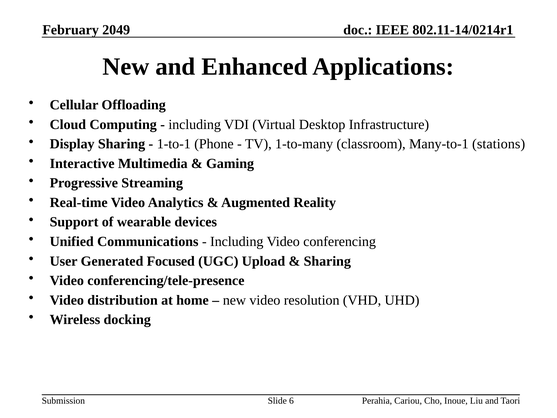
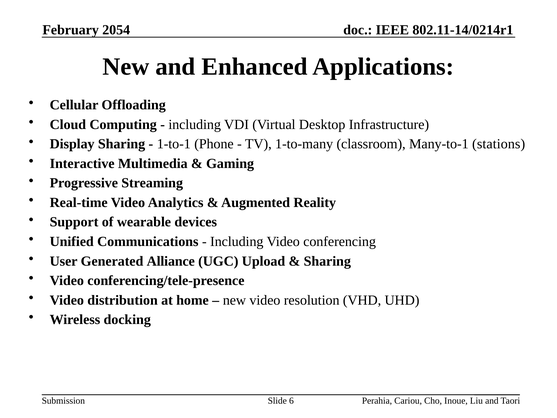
2049: 2049 -> 2054 (116, 30)
Focused: Focused -> Alliance (171, 261)
